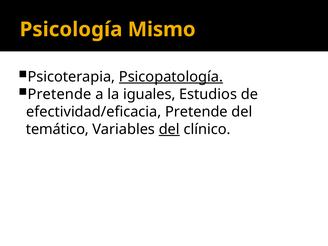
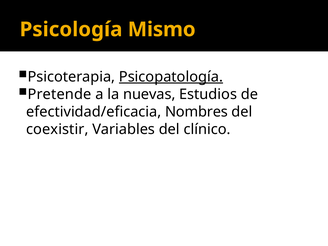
iguales: iguales -> nuevas (149, 94)
efectividad/eficacia Pretende: Pretende -> Nombres (196, 112)
temático: temático -> coexistir (57, 129)
del underline: present -> none (169, 129)
